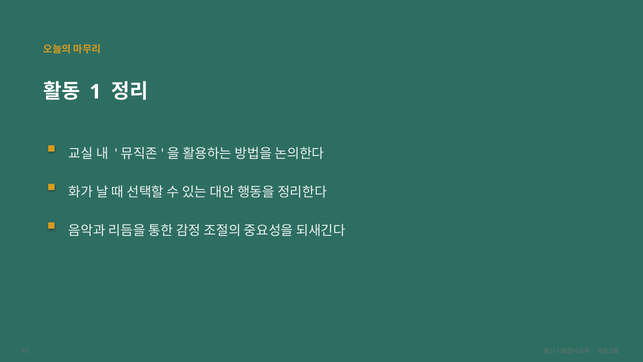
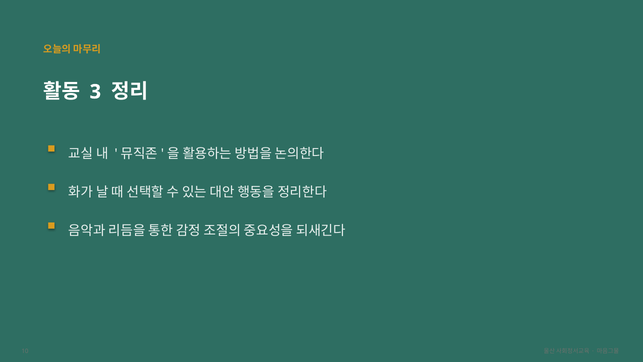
1: 1 -> 3 (95, 92)
